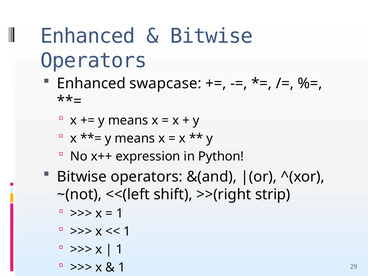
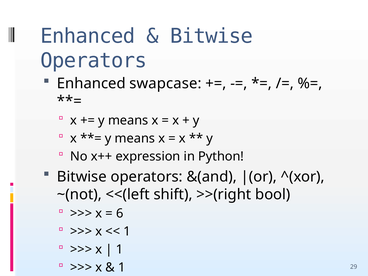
strip: strip -> bool (273, 194)
1: 1 -> 6 (120, 213)
